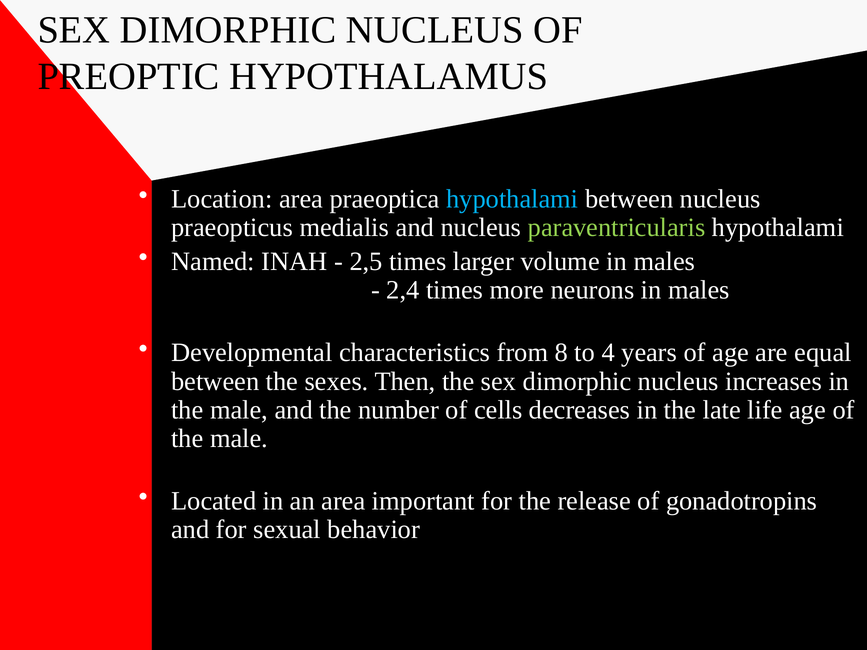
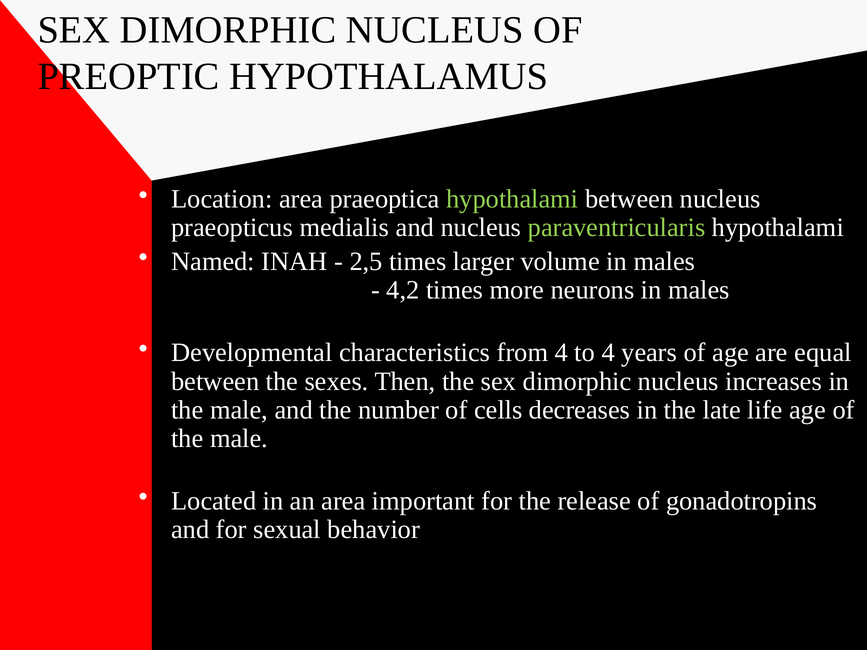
hypothalami colour: light blue -> light green (512, 199)
2,4: 2,4 -> 4,2 (403, 290)
from 8: 8 -> 4 (561, 353)
